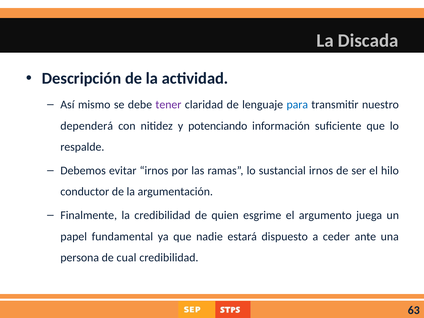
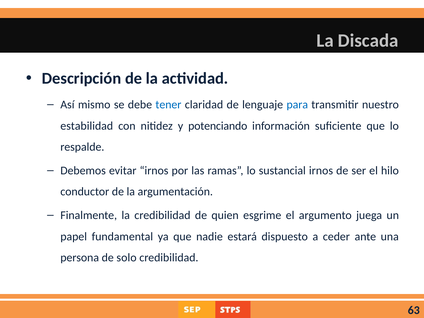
tener colour: purple -> blue (168, 105)
dependerá: dependerá -> estabilidad (87, 126)
cual: cual -> solo (127, 258)
